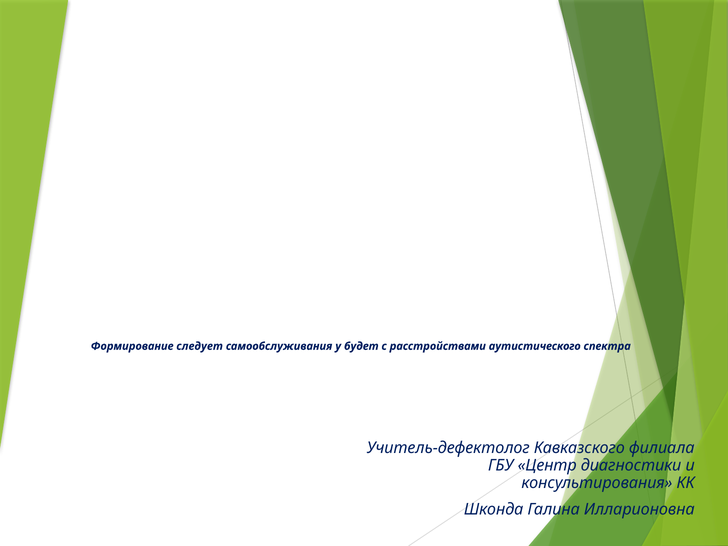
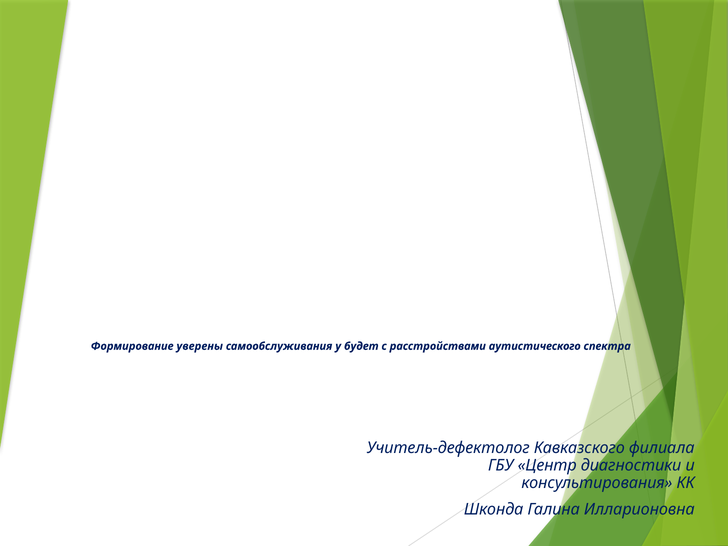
следует: следует -> уверены (200, 346)
